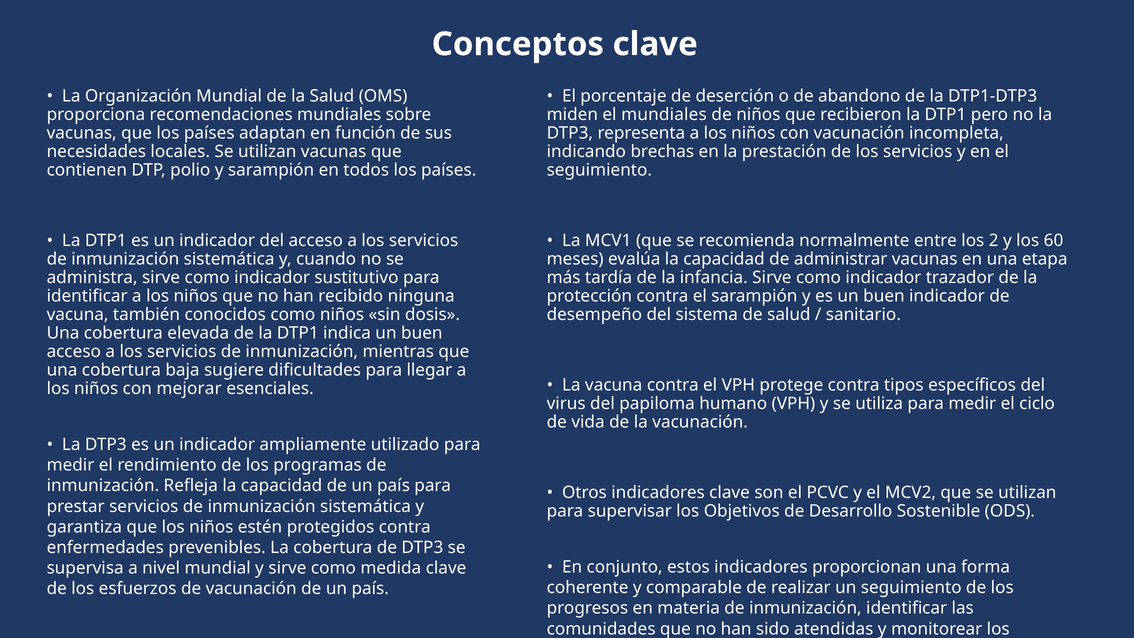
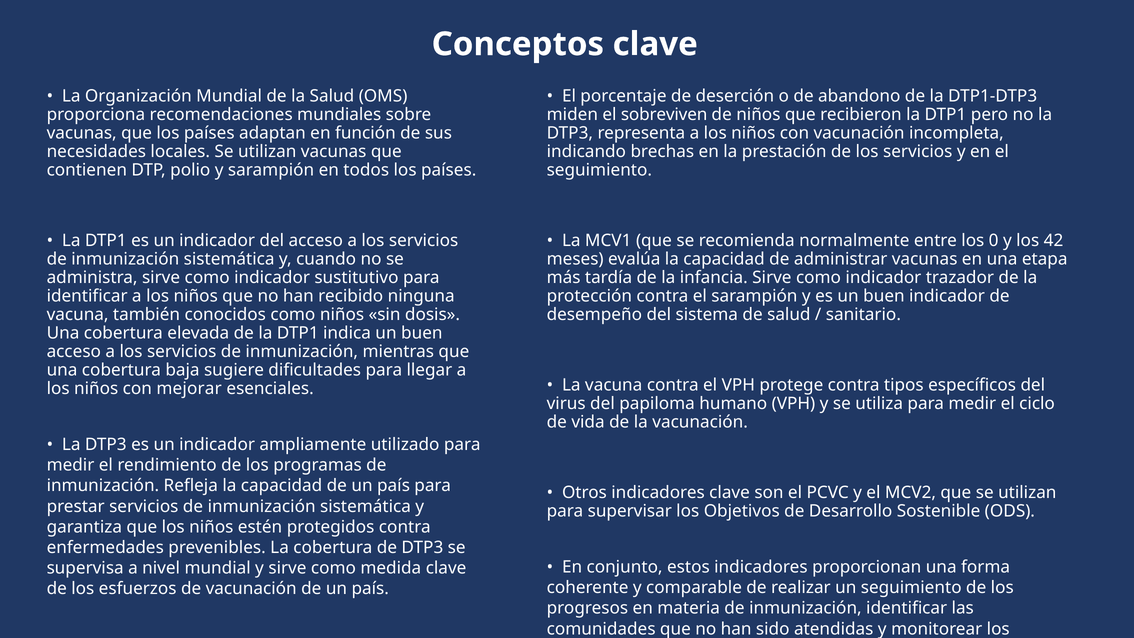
el mundiales: mundiales -> sobreviven (664, 114)
2: 2 -> 0 (994, 240)
60: 60 -> 42 (1054, 240)
